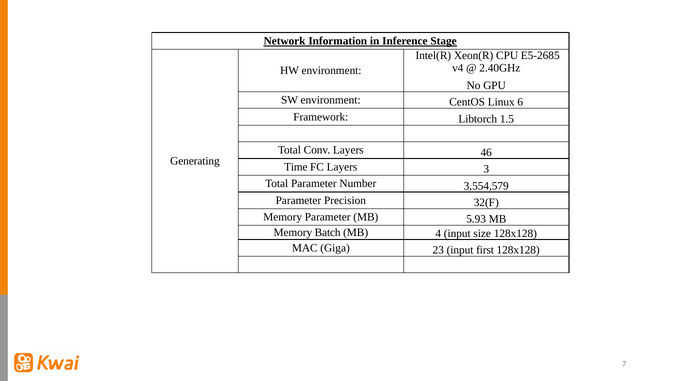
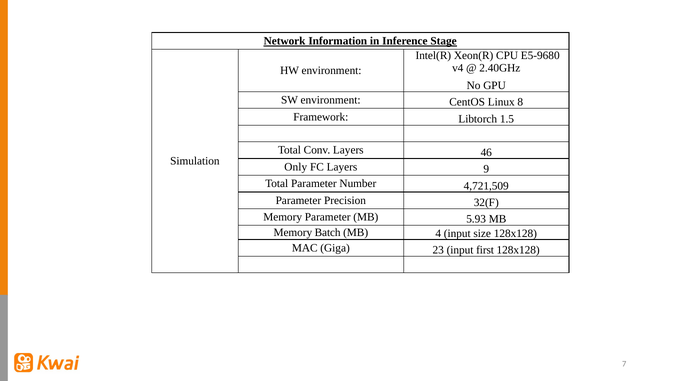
E5-2685: E5-2685 -> E5-9680 (540, 56)
6: 6 -> 8 (520, 102)
Generating: Generating -> Simulation (195, 161)
Time: Time -> Only (296, 167)
3: 3 -> 9 (486, 169)
3,554,579: 3,554,579 -> 4,721,509 (486, 186)
